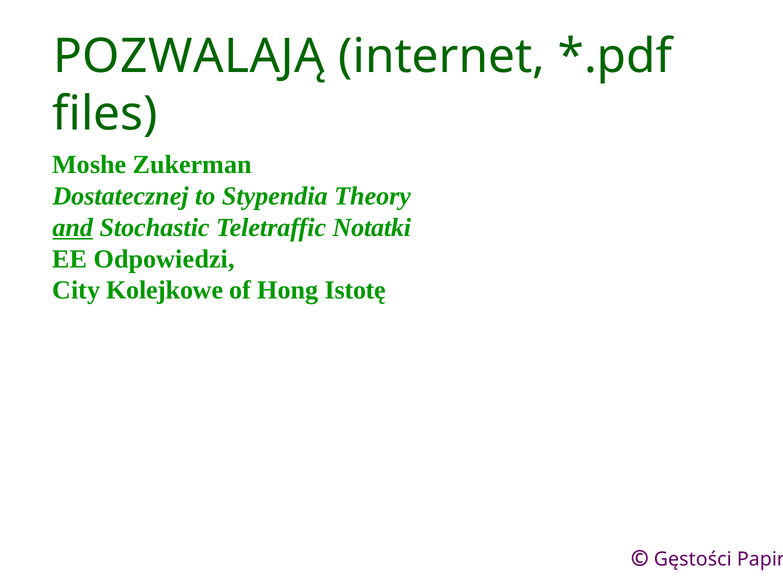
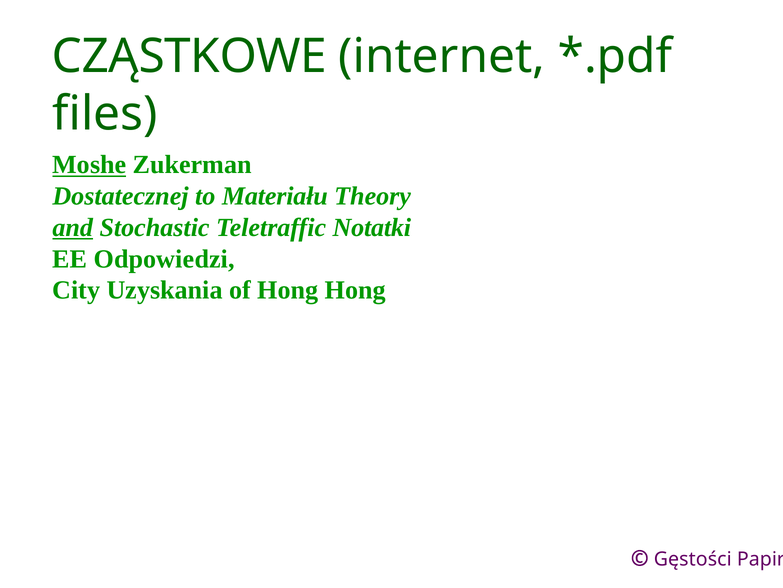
POZWALAJĄ: POZWALAJĄ -> CZĄSTKOWE (189, 56)
Moshe underline: none -> present (89, 165)
Stypendia: Stypendia -> Materiału (275, 196)
Kolejkowe: Kolejkowe -> Uzyskania (165, 290)
Hong Istotę: Istotę -> Hong (355, 290)
